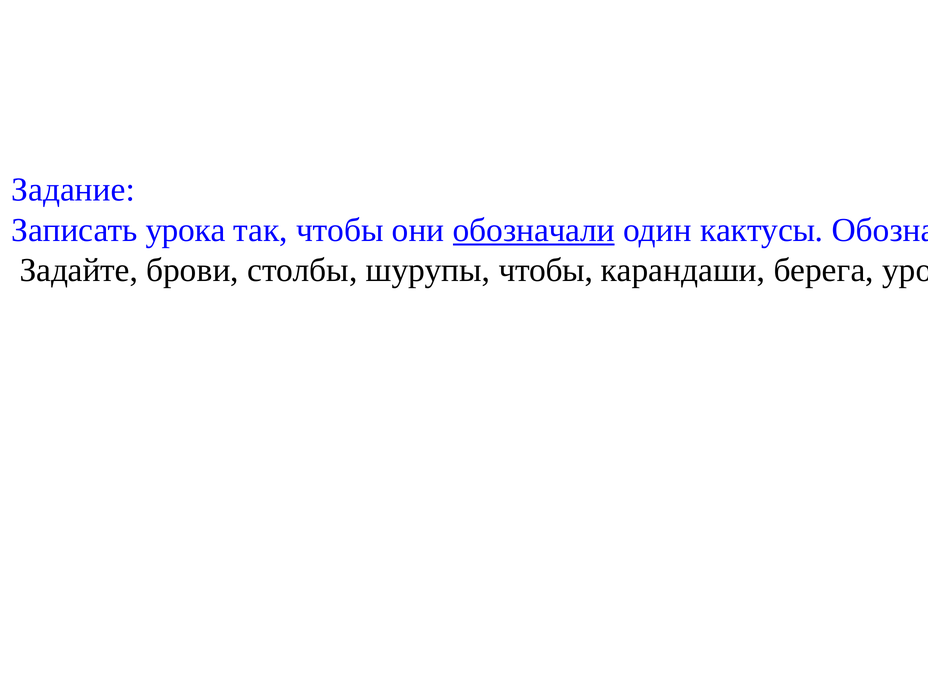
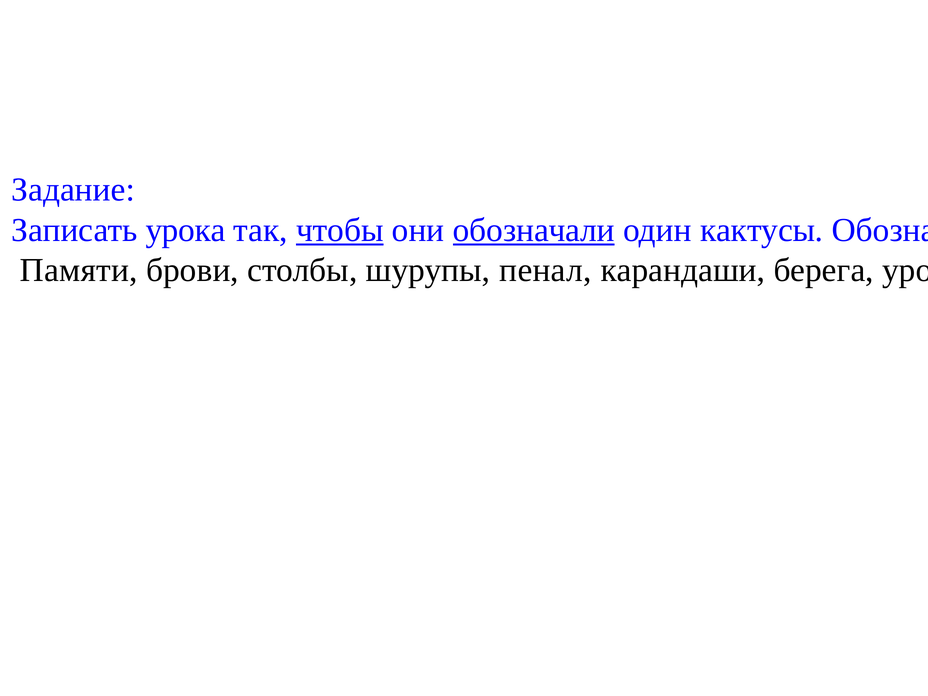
чтобы underline: none -> present (340, 230)
Задайте: Задайте -> Памяти (79, 270)
шурупы чтобы: чтобы -> пенал (545, 270)
